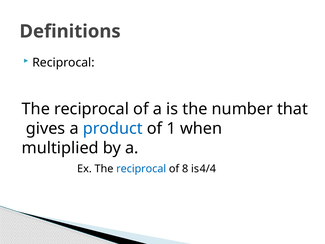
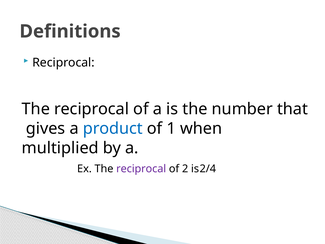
reciprocal colour: blue -> purple (141, 169)
8: 8 -> 2 (185, 169)
4/4: 4/4 -> 2/4 (208, 169)
